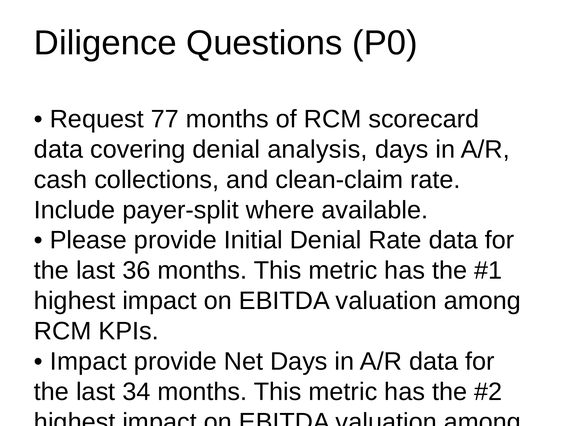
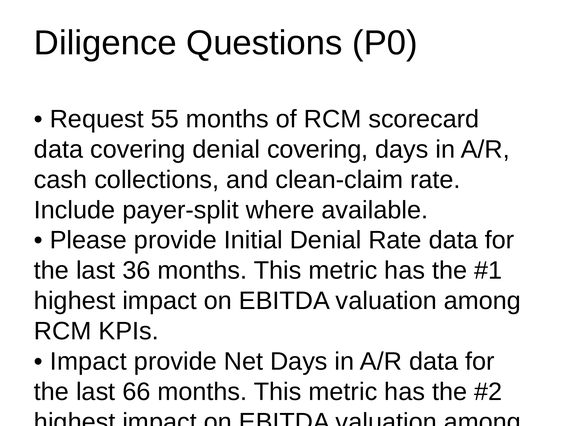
77: 77 -> 55 (165, 119)
denial analysis: analysis -> covering (318, 149)
34: 34 -> 66 (136, 392)
